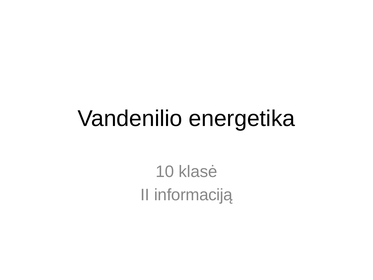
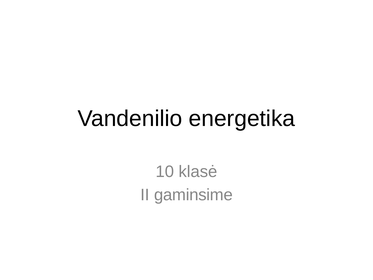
informaciją: informaciją -> gaminsime (193, 195)
